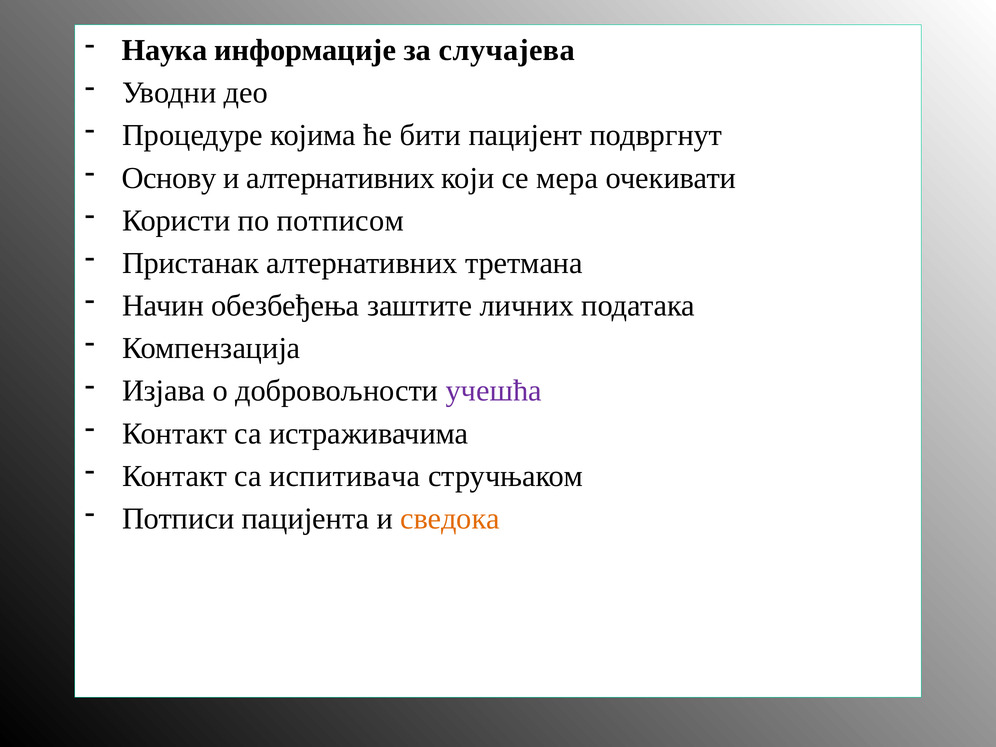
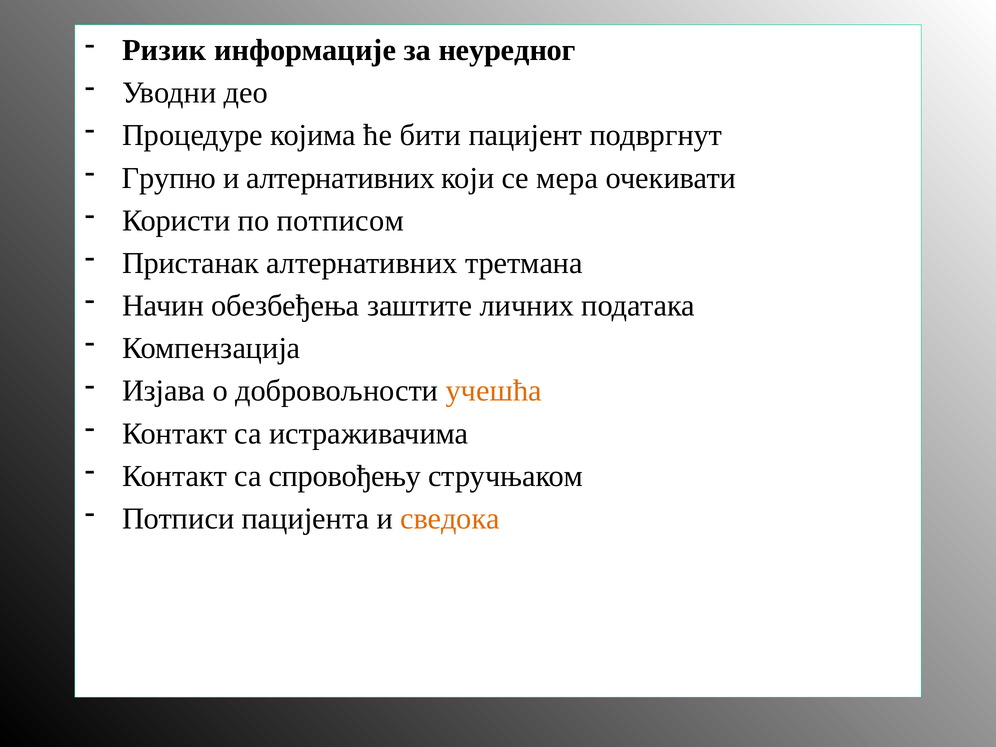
Наука: Наука -> Ризик (164, 50)
случајева: случајева -> неуредног (507, 50)
Основу: Основу -> Групно (169, 178)
учешћа colour: purple -> orange (494, 391)
испитивача: испитивача -> спровођењу (345, 476)
